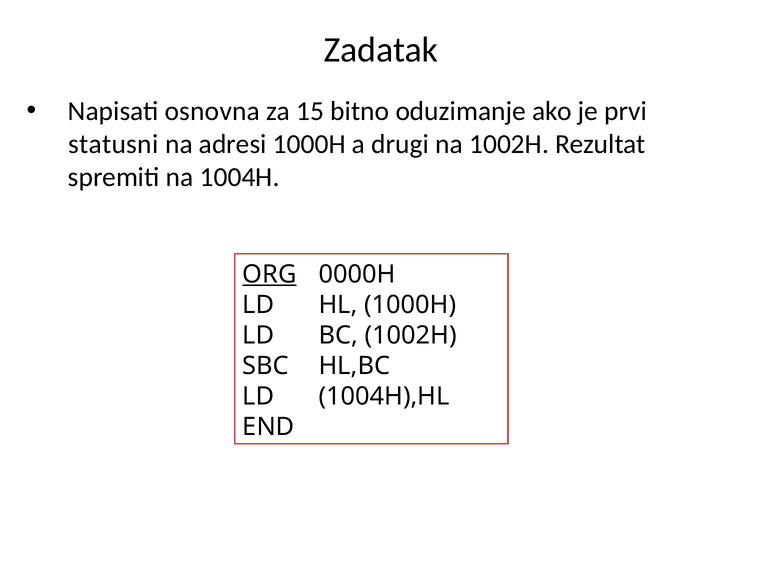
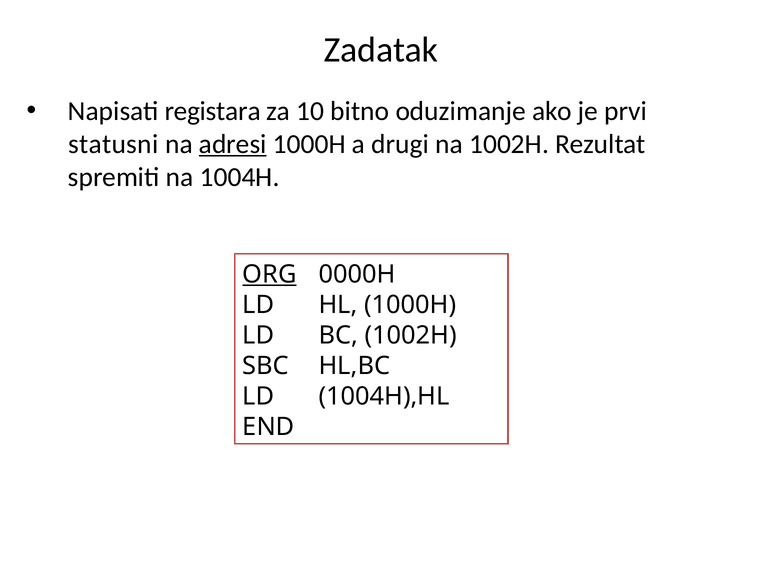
osnovna: osnovna -> registara (213, 111)
15: 15 -> 10 (310, 111)
adresi underline: none -> present (233, 144)
